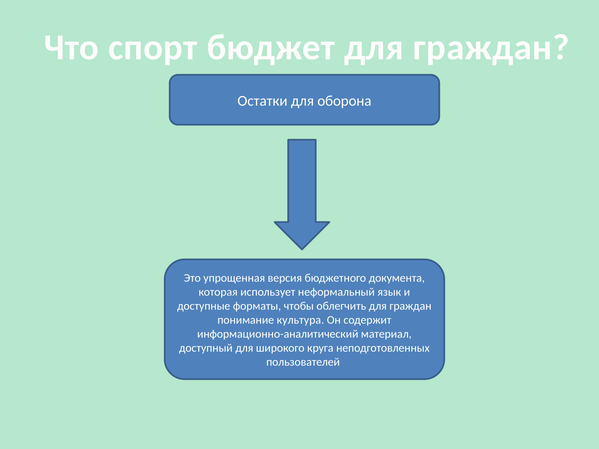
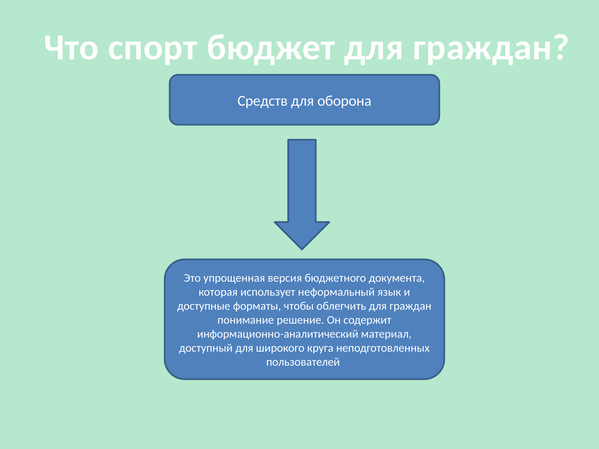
Остатки: Остатки -> Средств (263, 101)
культура: культура -> решение (300, 320)
